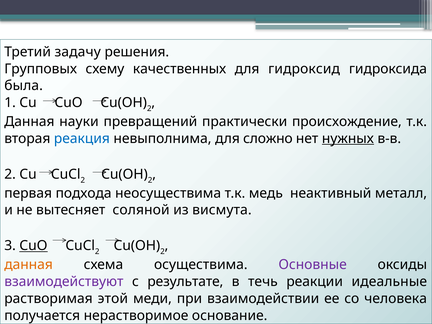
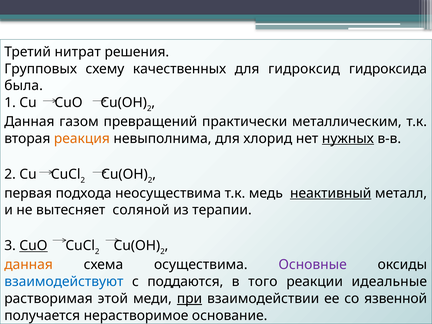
задачу: задачу -> нитрат (78, 52)
науки: науки -> газом (79, 122)
происхождение: происхождение -> металлическим (347, 122)
реакция colour: blue -> orange (82, 138)
сложно: сложно -> хлорид (268, 138)
неактивный underline: none -> present (331, 193)
висмута: висмута -> терапии (222, 210)
взаимодействуют colour: purple -> blue (64, 282)
результате: результате -> поддаются (185, 282)
течь: течь -> того (263, 282)
при underline: none -> present (189, 299)
человека: человека -> язвенной (396, 299)
